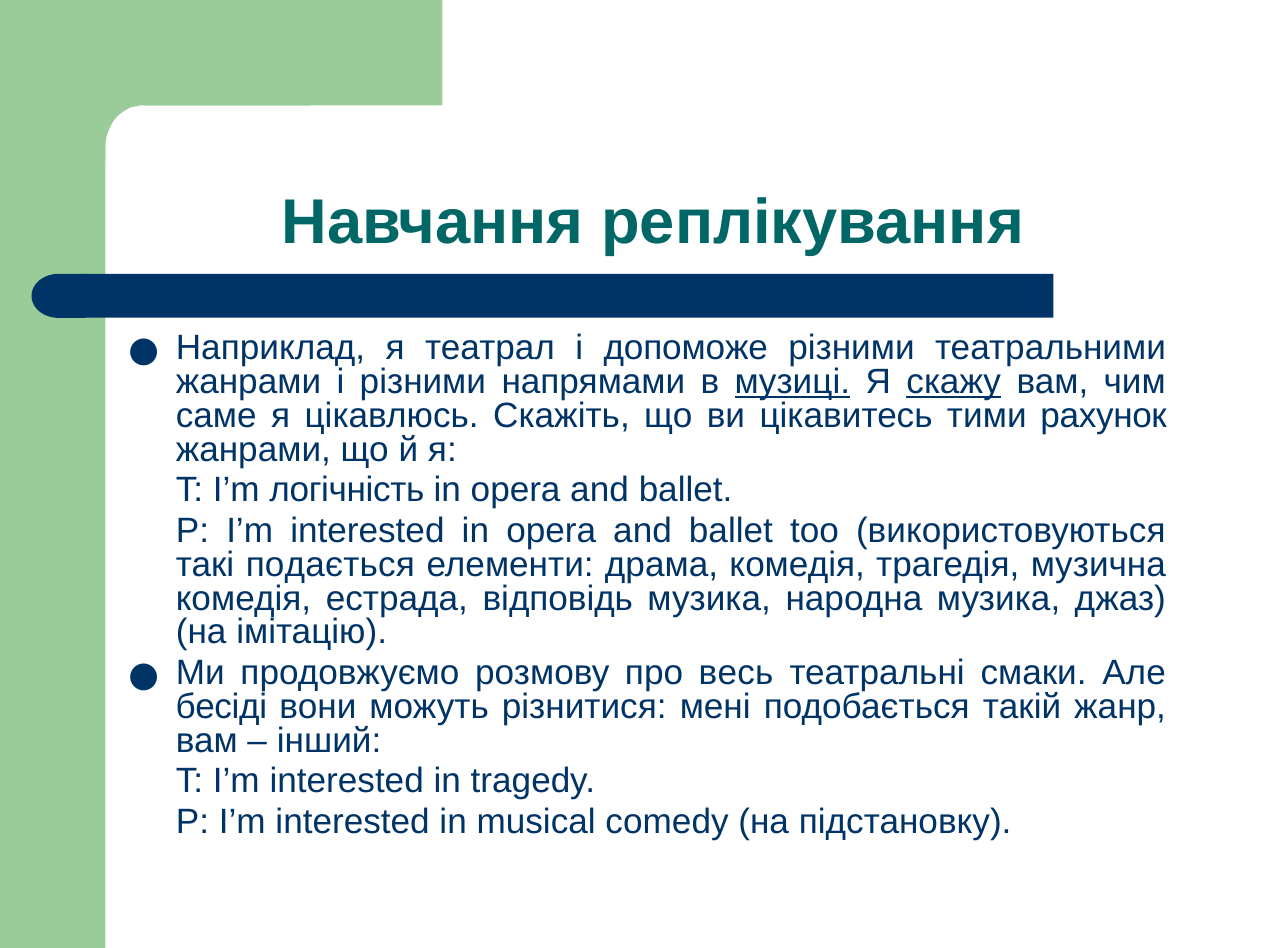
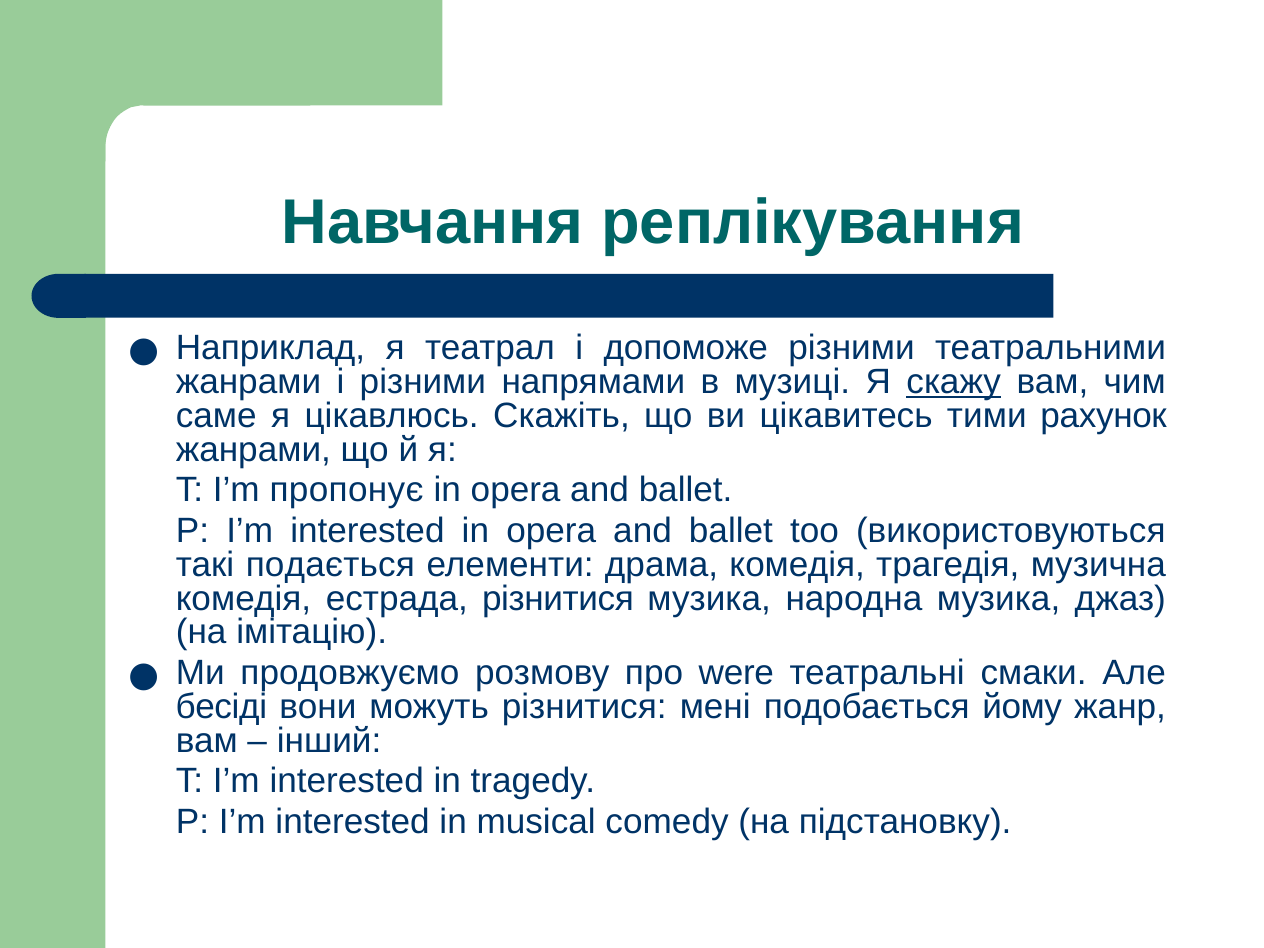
музиці underline: present -> none (792, 382)
логічність: логічність -> пропонує (347, 490)
естрада відповідь: відповідь -> різнитися (558, 598)
весь: весь -> were (736, 673)
такій: такій -> йому (1022, 707)
